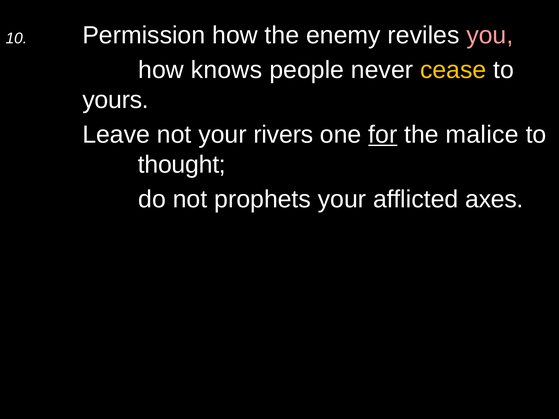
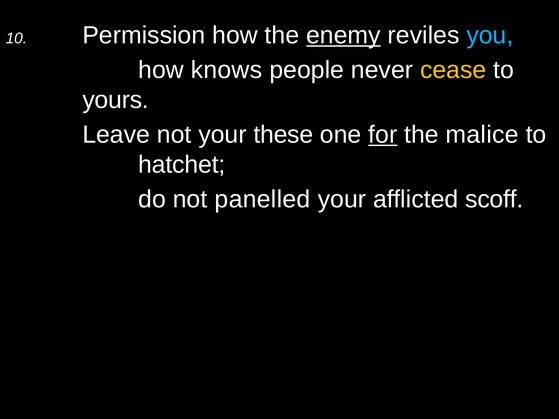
enemy underline: none -> present (343, 35)
you colour: pink -> light blue (490, 35)
rivers: rivers -> these (283, 135)
thought: thought -> hatchet (182, 165)
prophets: prophets -> panelled (262, 199)
axes: axes -> scoff (494, 199)
